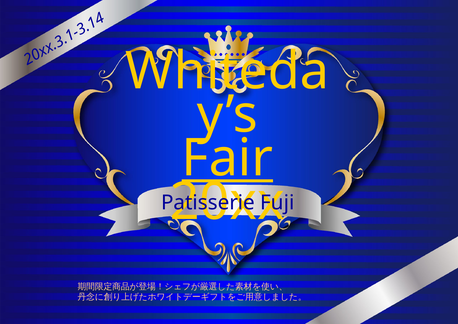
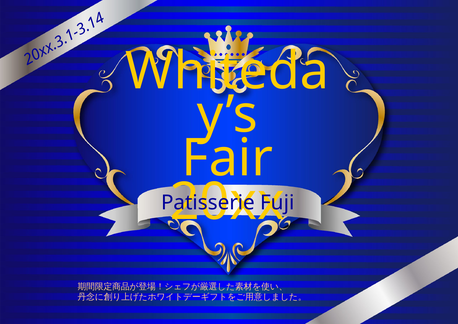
Fair underline: present -> none (227, 158)
